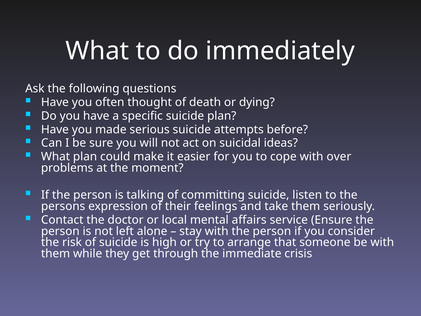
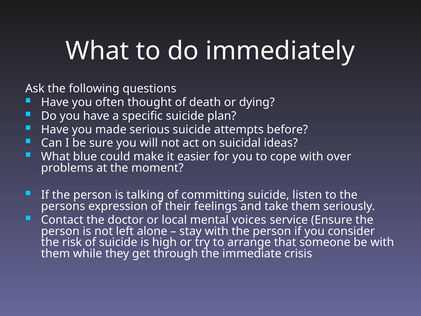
What plan: plan -> blue (85, 157)
affairs: affairs -> voices (249, 220)
